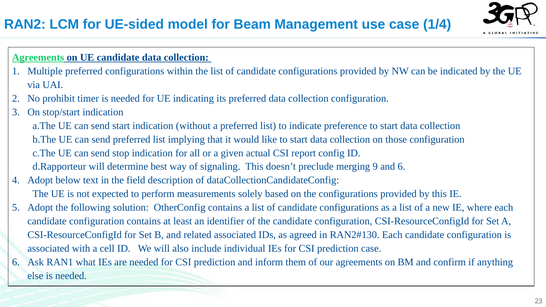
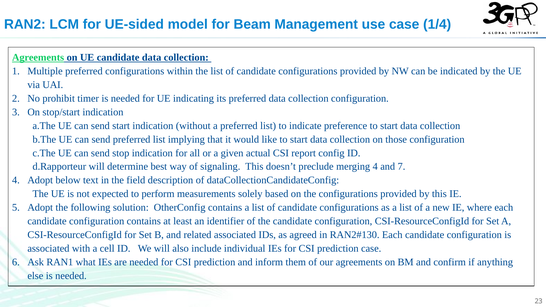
merging 9: 9 -> 4 (375, 167)
and 6: 6 -> 7 (401, 167)
